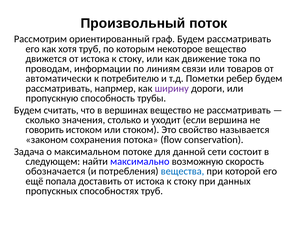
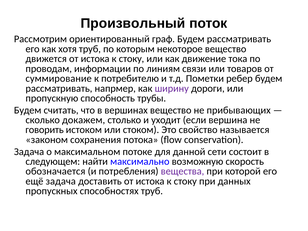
автоматически: автоматически -> суммирование (59, 79)
не рассматривать: рассматривать -> прибывающих (239, 110)
значения: значения -> докажем (84, 120)
вещества colour: blue -> purple (183, 171)
ещё попала: попала -> задача (61, 181)
